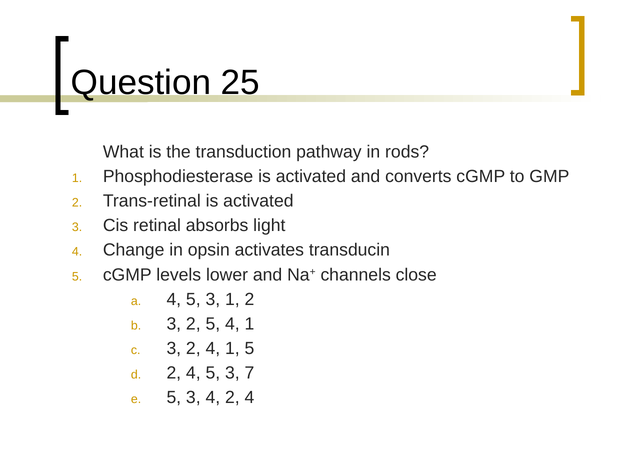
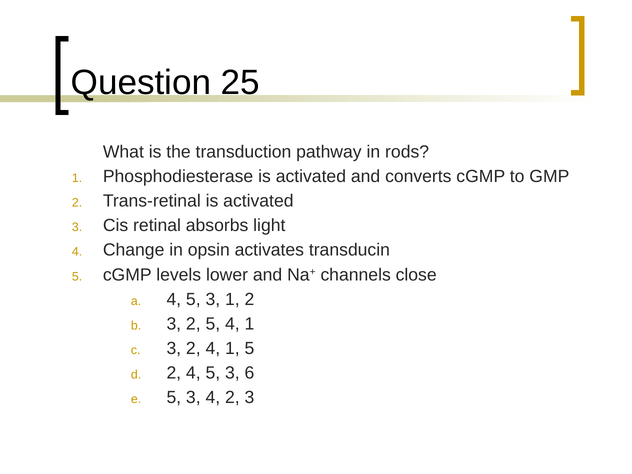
7: 7 -> 6 (249, 373)
4 2 4: 4 -> 3 (249, 398)
